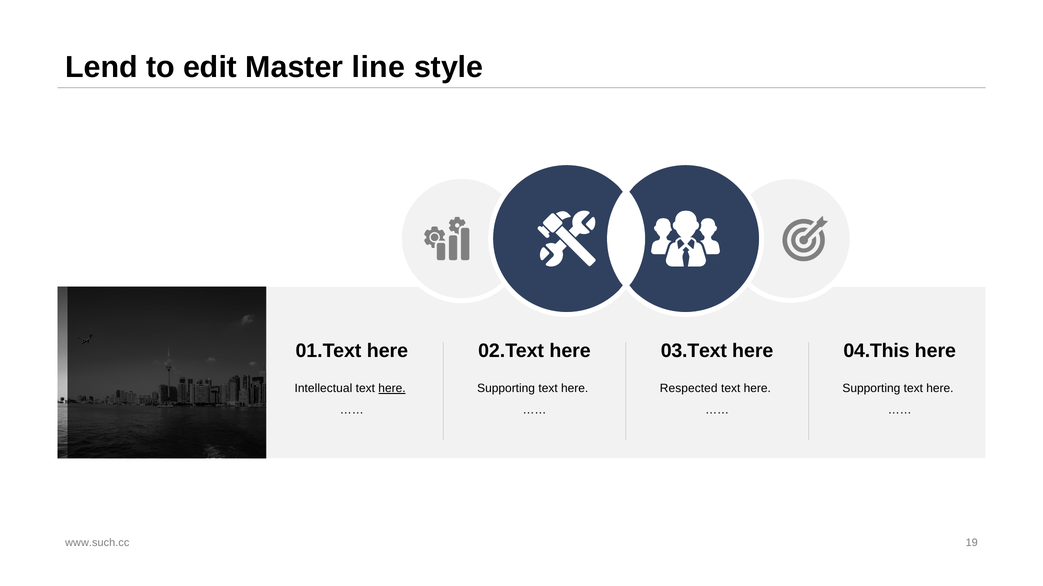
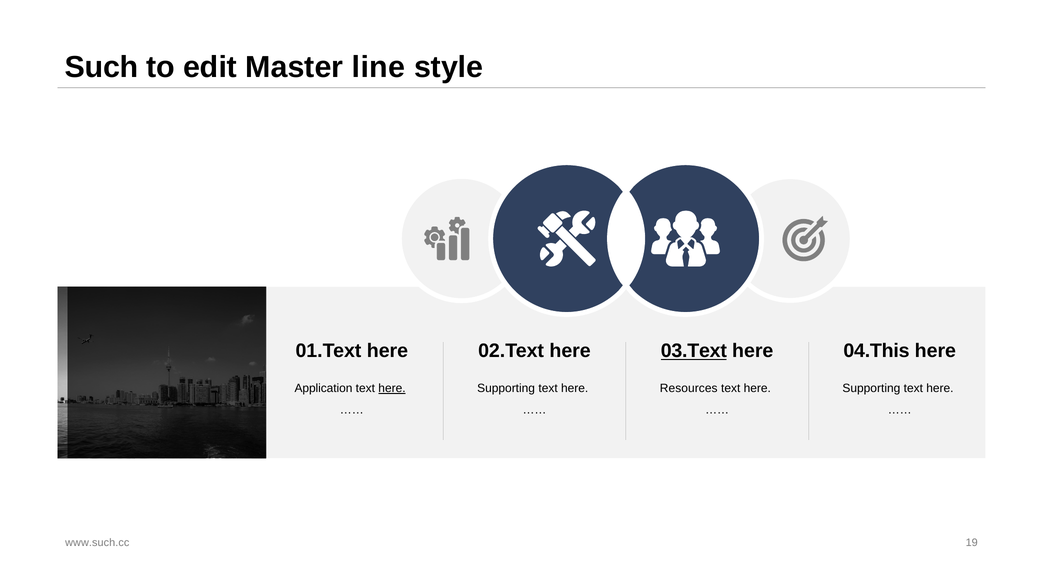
Lend: Lend -> Such (102, 67)
03.Text underline: none -> present (694, 351)
Intellectual: Intellectual -> Application (323, 389)
Respected: Respected -> Resources (689, 389)
